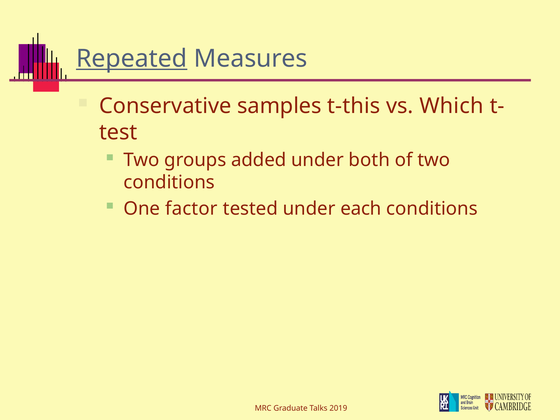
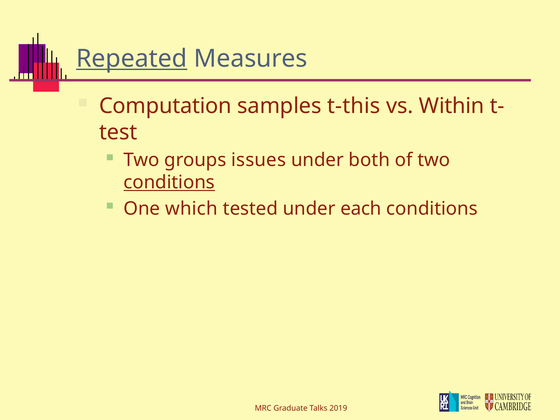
Conservative: Conservative -> Computation (165, 106)
Which: Which -> Within (452, 106)
added: added -> issues (259, 160)
conditions underline: none -> present (169, 182)
factor: factor -> which (191, 209)
